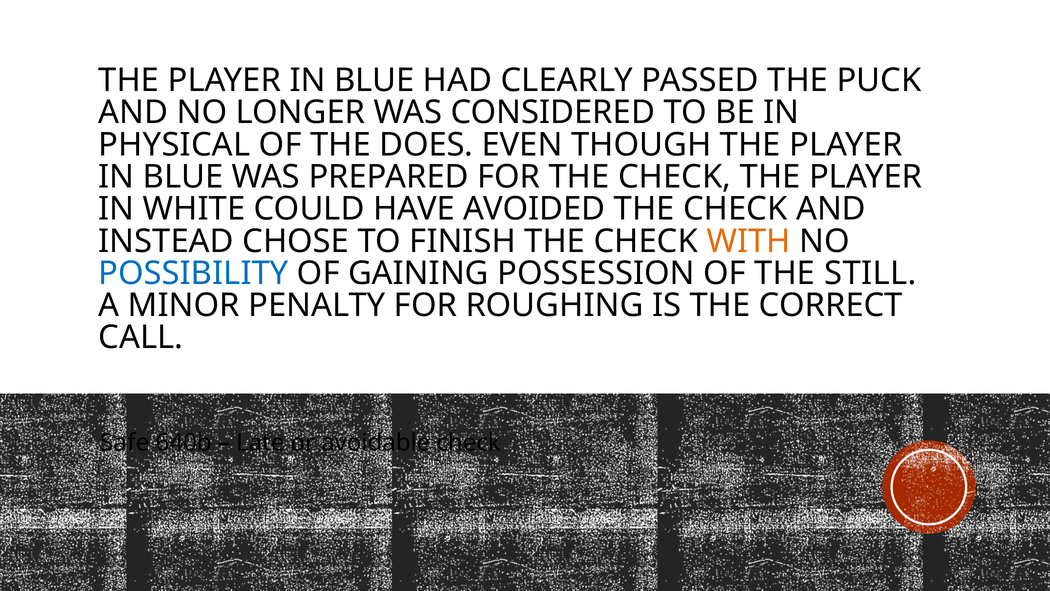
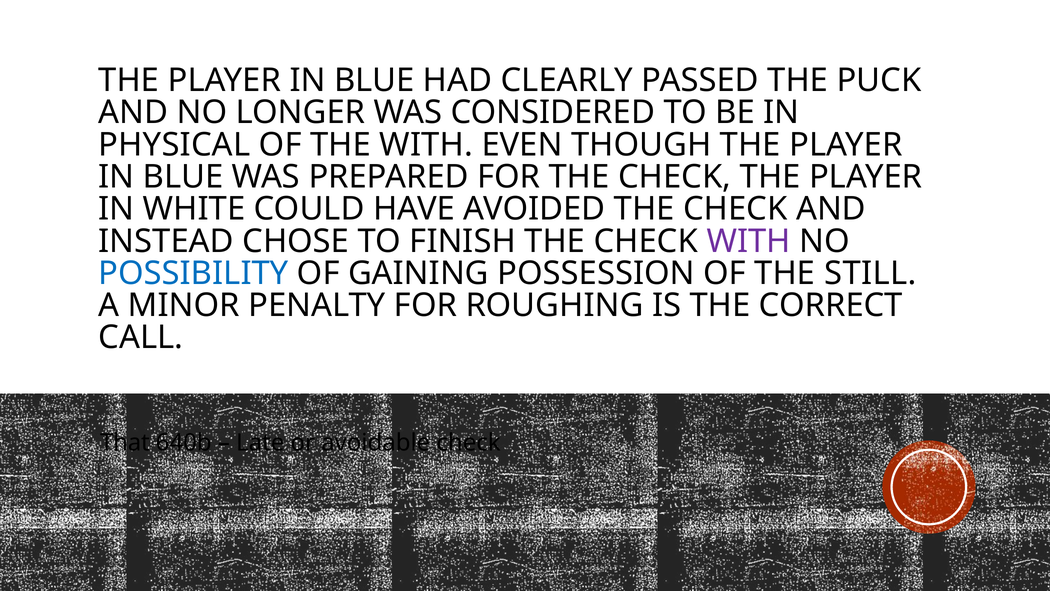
THE DOES: DOES -> WITH (426, 145)
WITH colour: orange -> purple (749, 241)
Safe: Safe -> That (125, 443)
